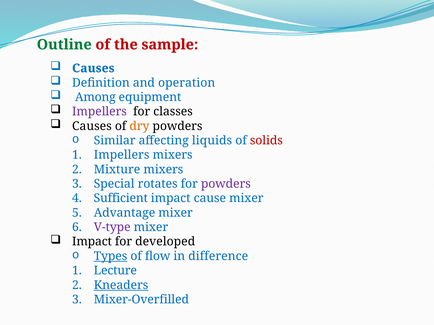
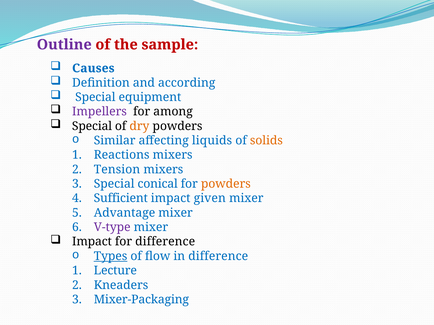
Outline colour: green -> purple (64, 45)
operation: operation -> according (187, 83)
Among: Among -> Special (95, 97)
classes: classes -> among (173, 112)
Causes: Causes -> Special (92, 126)
solids colour: red -> orange (266, 141)
Impellers: Impellers -> Reactions (122, 155)
Mixture: Mixture -> Tension (117, 170)
rotates: rotates -> conical (158, 184)
powders colour: purple -> orange (226, 184)
cause: cause -> given (210, 199)
for developed: developed -> difference (165, 242)
Kneaders underline: present -> none (121, 285)
Mixer-Overfilled: Mixer-Overfilled -> Mixer-Packaging (141, 300)
